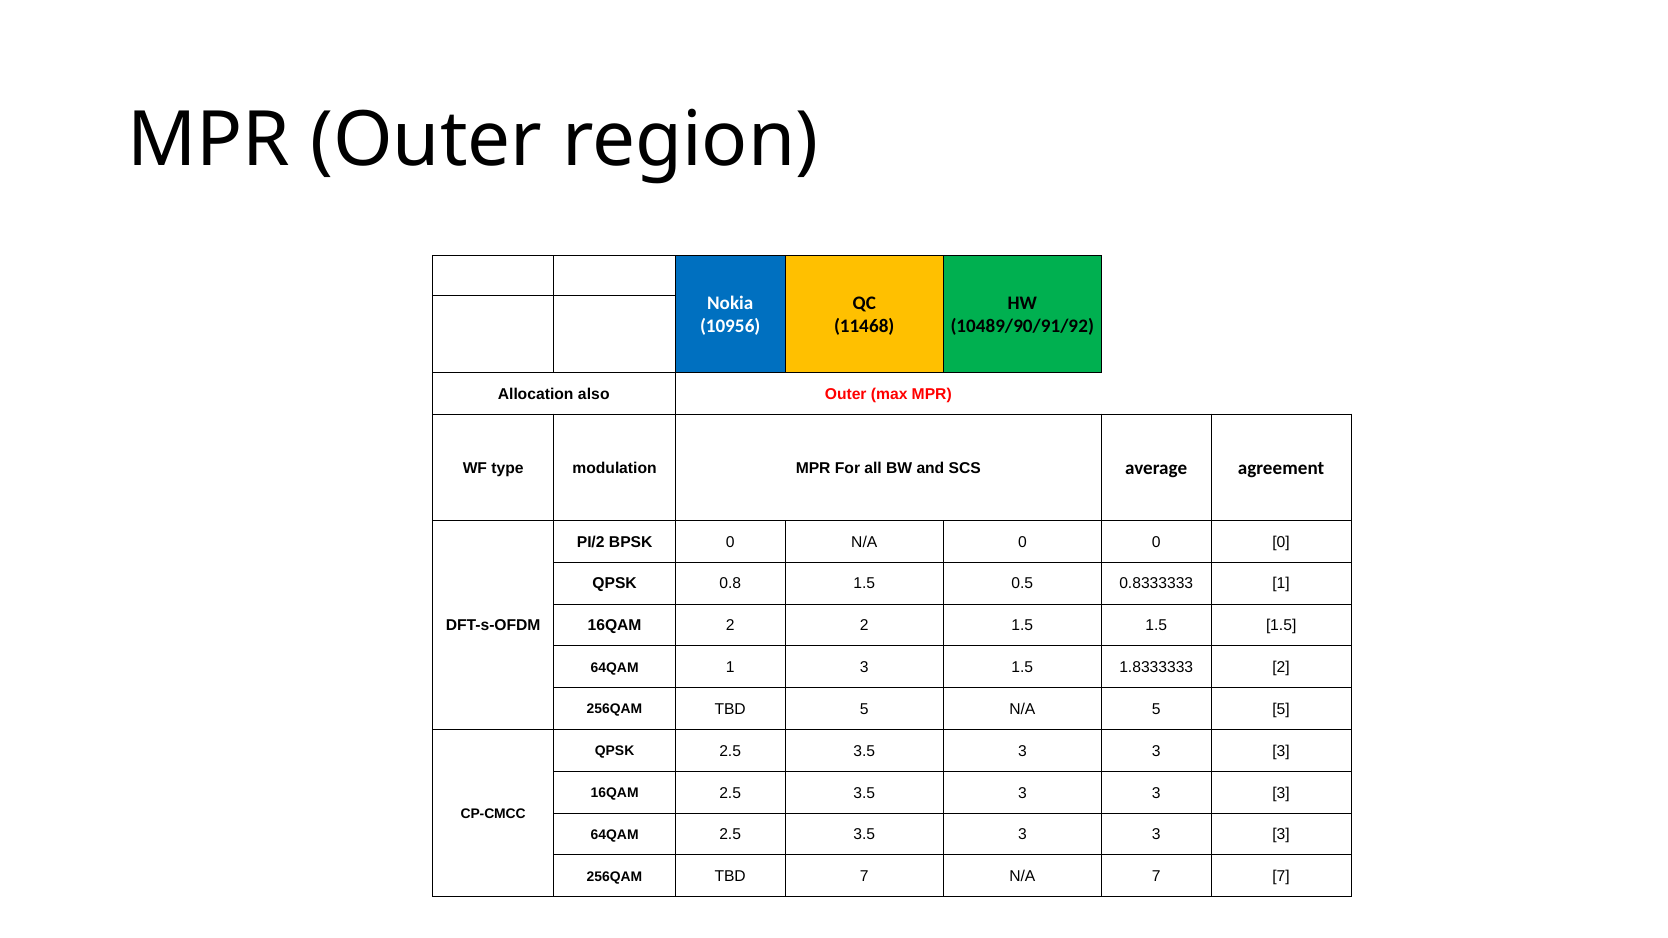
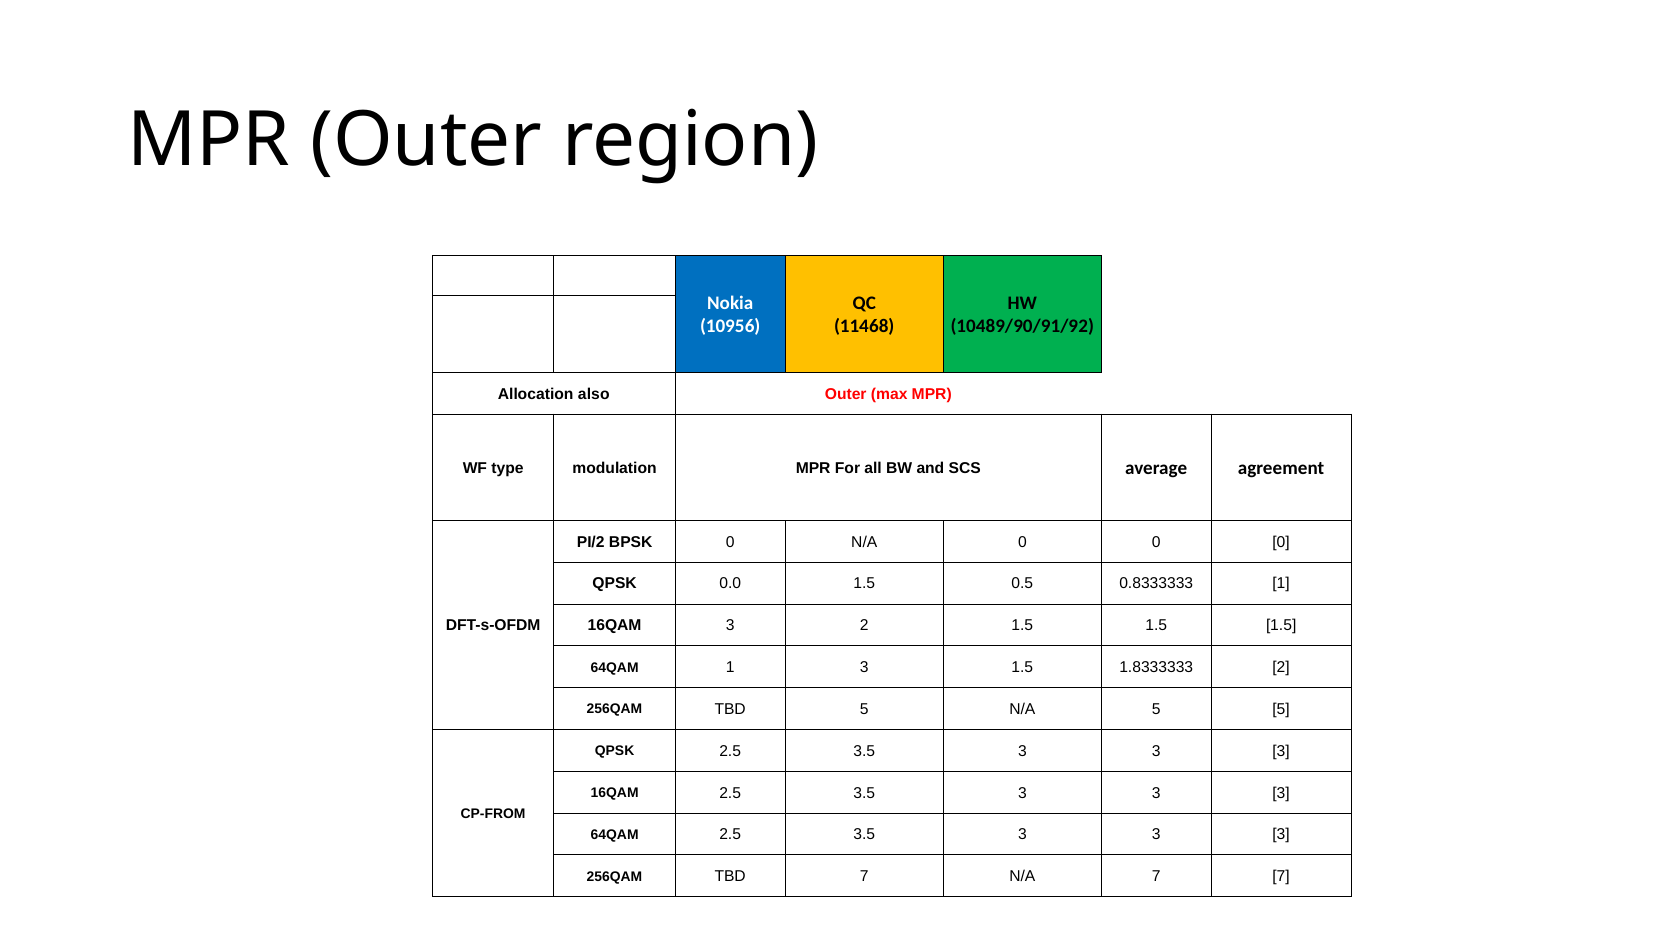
0.8: 0.8 -> 0.0 (730, 584)
16QAM 2: 2 -> 3 (730, 626)
CP-CMCC: CP-CMCC -> CP-FROM (493, 814)
